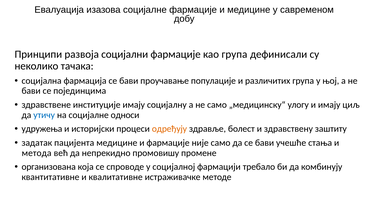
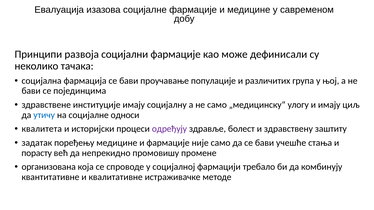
као група: група -> може (234, 54)
удружења: удружења -> квалитета (42, 129)
одређују colour: orange -> purple (169, 129)
пацијента: пацијента -> поређењу (74, 143)
метода: метода -> порасту (37, 153)
